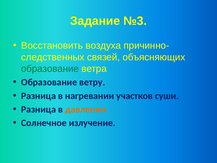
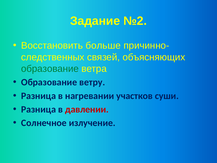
№3: №3 -> №2 (135, 21)
воздуха: воздуха -> больше (103, 46)
давлении colour: orange -> red (87, 109)
